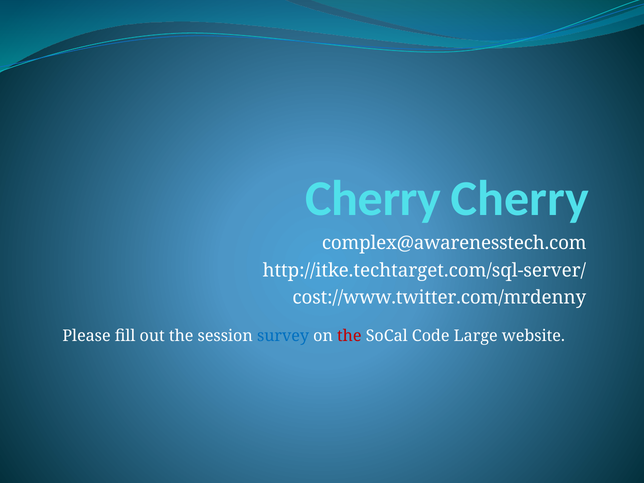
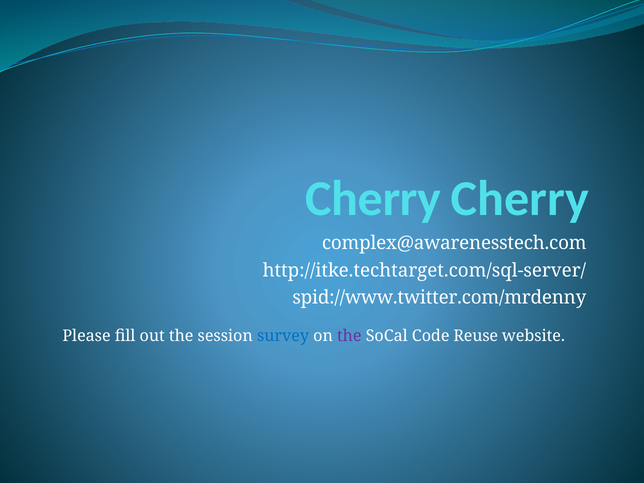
cost://www.twitter.com/mrdenny: cost://www.twitter.com/mrdenny -> spid://www.twitter.com/mrdenny (439, 297)
the colour: red -> purple (349, 336)
Large: Large -> Reuse (476, 336)
